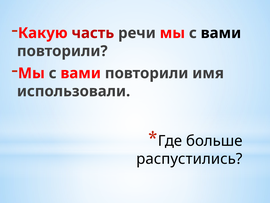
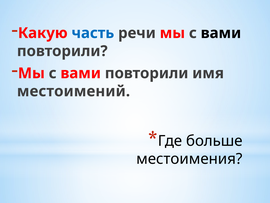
часть colour: red -> blue (93, 33)
использовали: использовали -> местоимений (73, 91)
распустились: распустились -> местоимения (189, 158)
